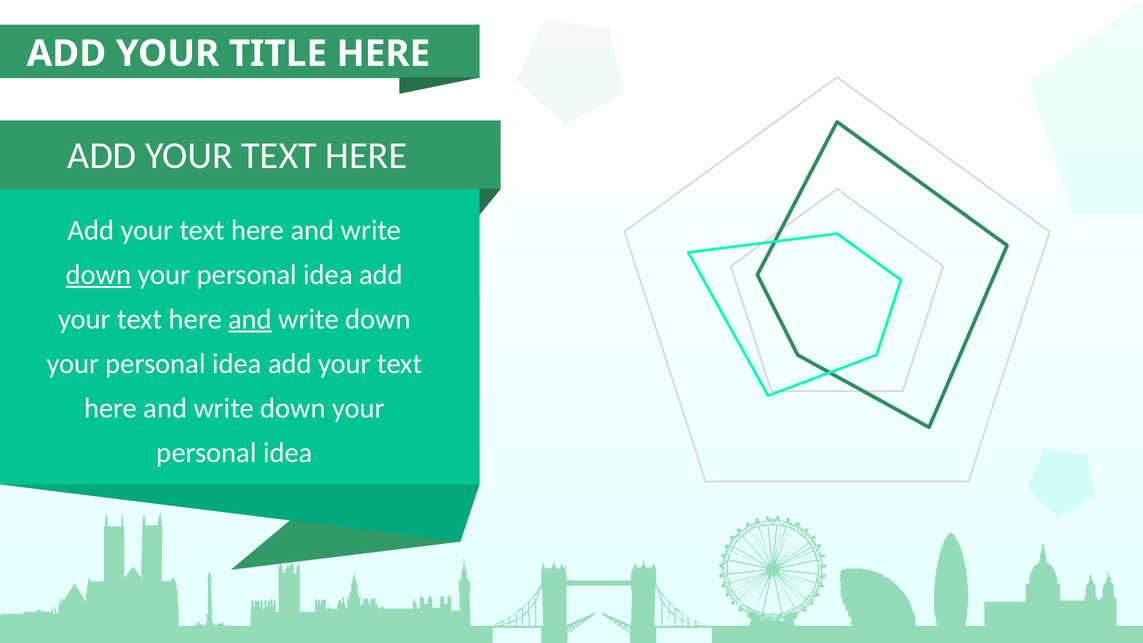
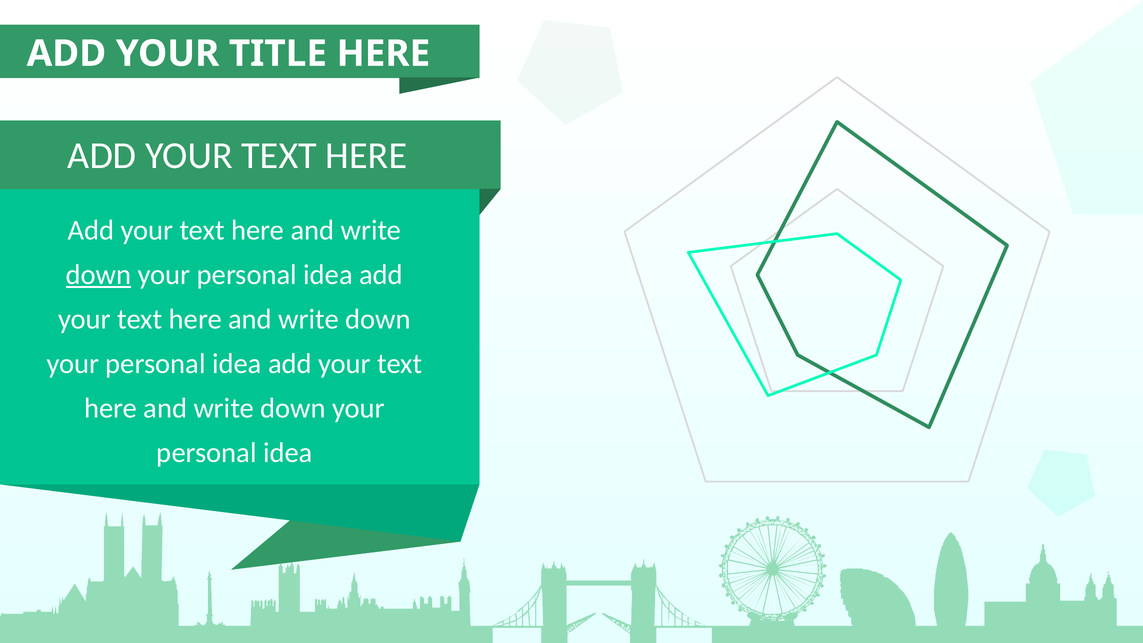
and underline: present -> none (250, 319)
